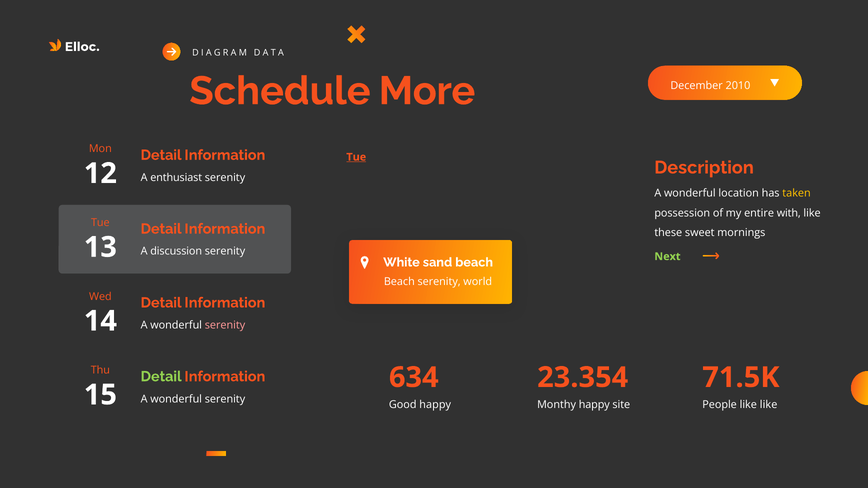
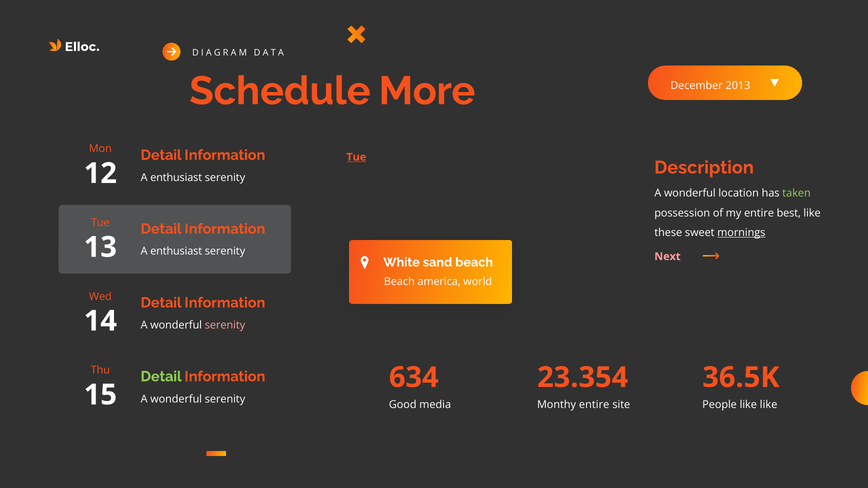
2010: 2010 -> 2013 (738, 86)
taken colour: yellow -> light green (797, 194)
with: with -> best (789, 213)
mornings underline: none -> present (741, 233)
discussion: discussion -> enthusiast (176, 251)
Next colour: light green -> pink (667, 257)
Beach serenity: serenity -> america (439, 282)
71.5K: 71.5K -> 36.5K (741, 378)
Good happy: happy -> media (435, 405)
Monthy happy: happy -> entire (594, 405)
